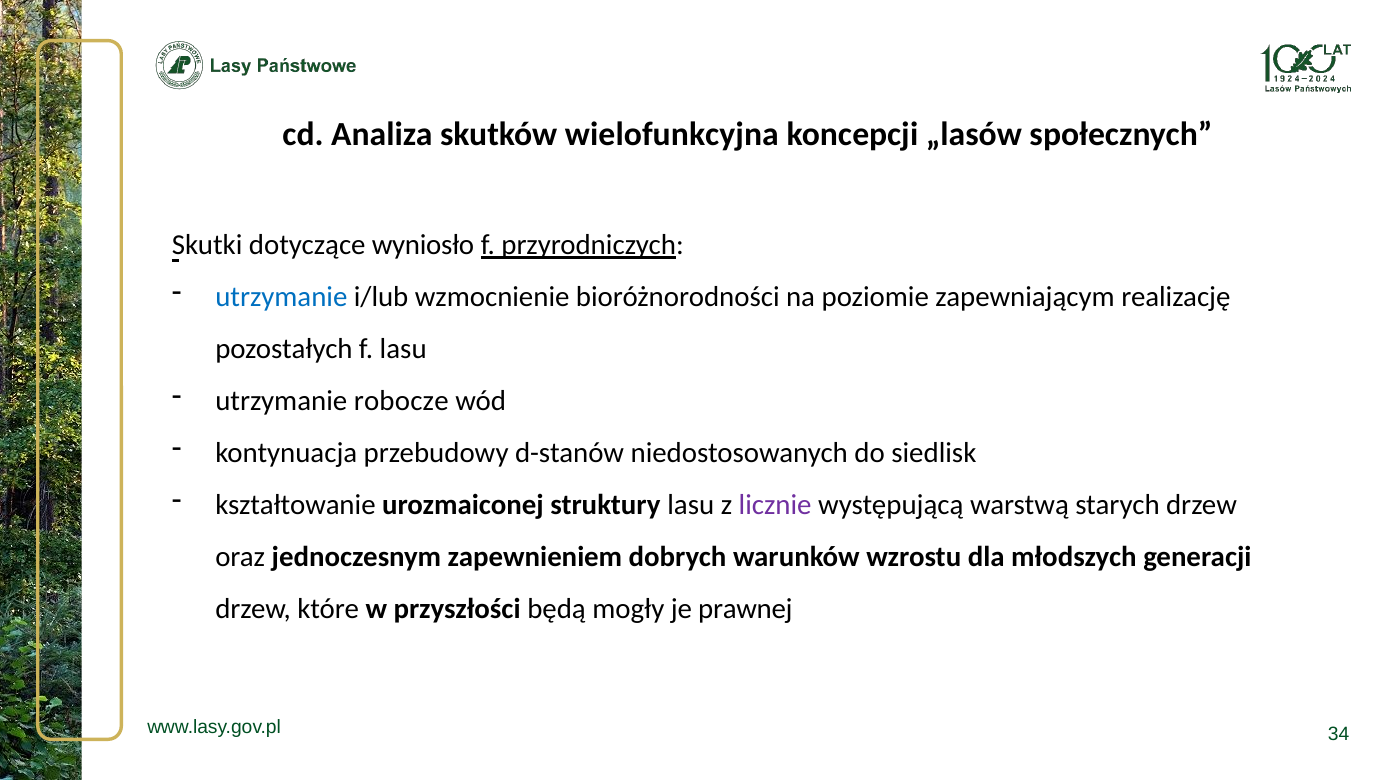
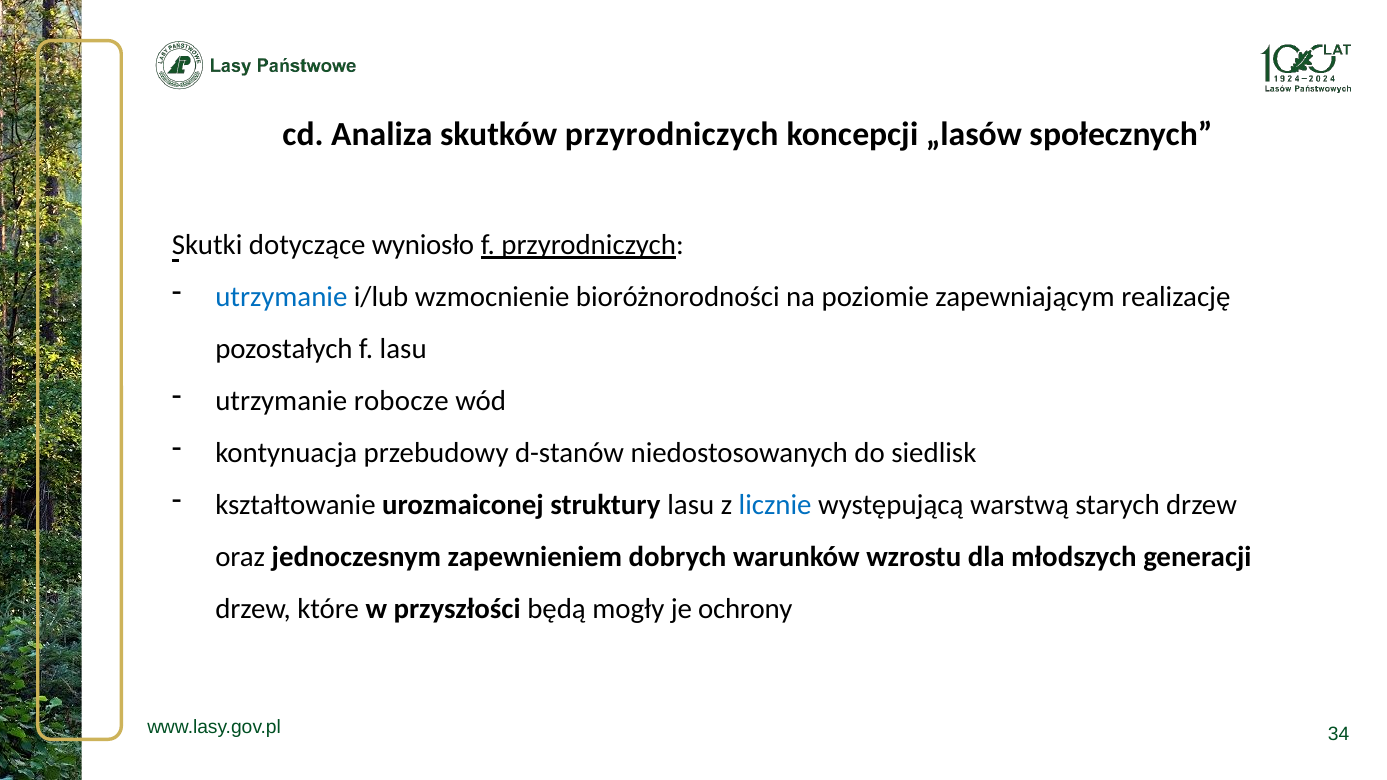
skutków wielofunkcyjna: wielofunkcyjna -> przyrodniczych (672, 134)
licznie colour: purple -> blue (775, 505)
prawnej: prawnej -> ochrony (745, 609)
